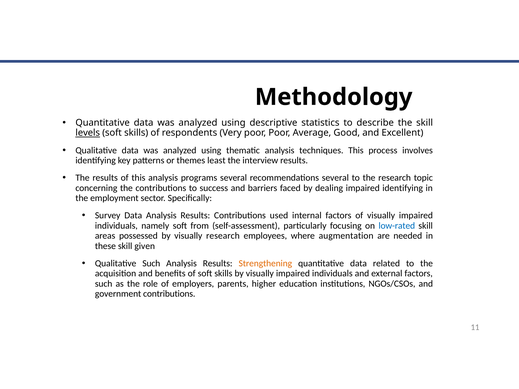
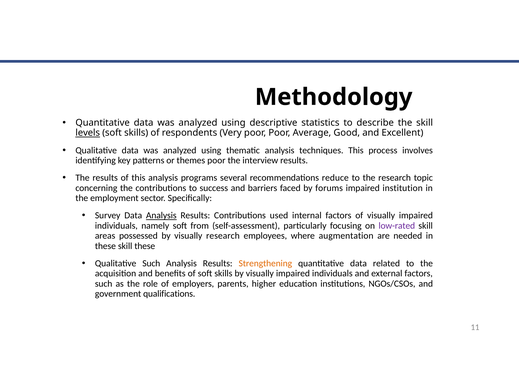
themes least: least -> poor (216, 161)
recommendations several: several -> reduce (335, 178)
dealing: dealing -> forums (329, 188)
impaired identifying: identifying -> institution (403, 188)
Analysis underline: none -> present (161, 216)
low-rated colour: blue -> purple (397, 226)
skill given: given -> these (145, 246)
government contributions: contributions -> qualifications (169, 294)
